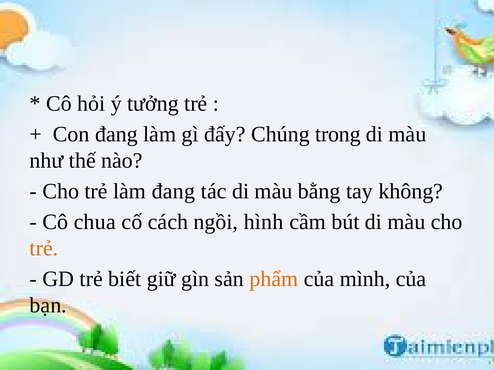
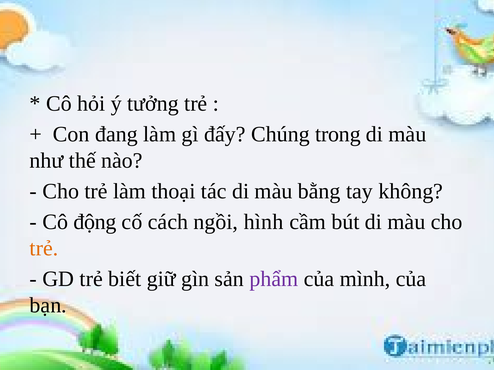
làm đang: đang -> thoại (173, 192)
chua: chua -> động (95, 222)
phẩm colour: orange -> purple (274, 279)
